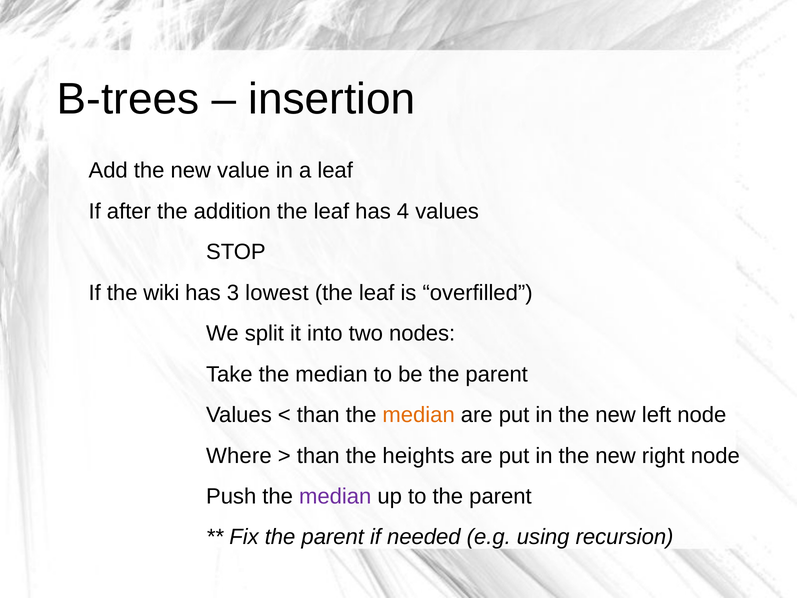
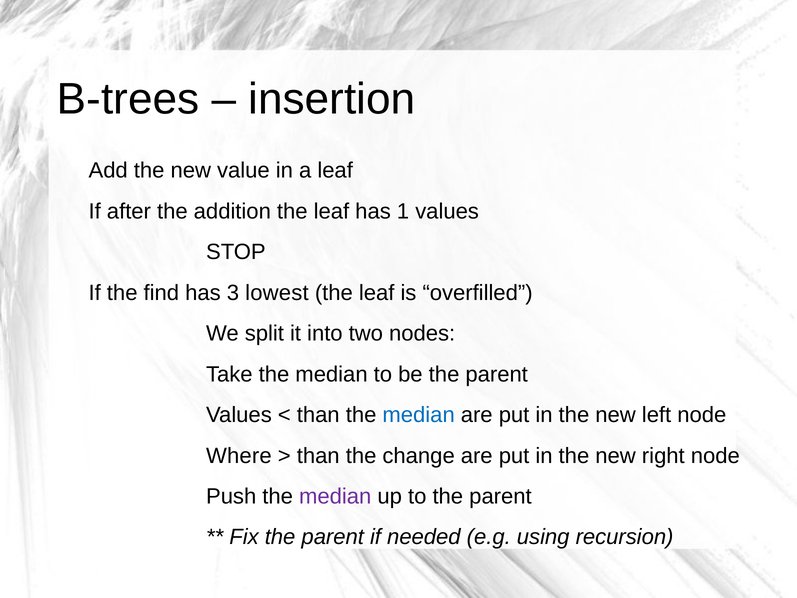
4: 4 -> 1 (403, 211)
wiki: wiki -> find (161, 293)
median colour: orange -> blue (419, 415)
heights: heights -> change (419, 456)
